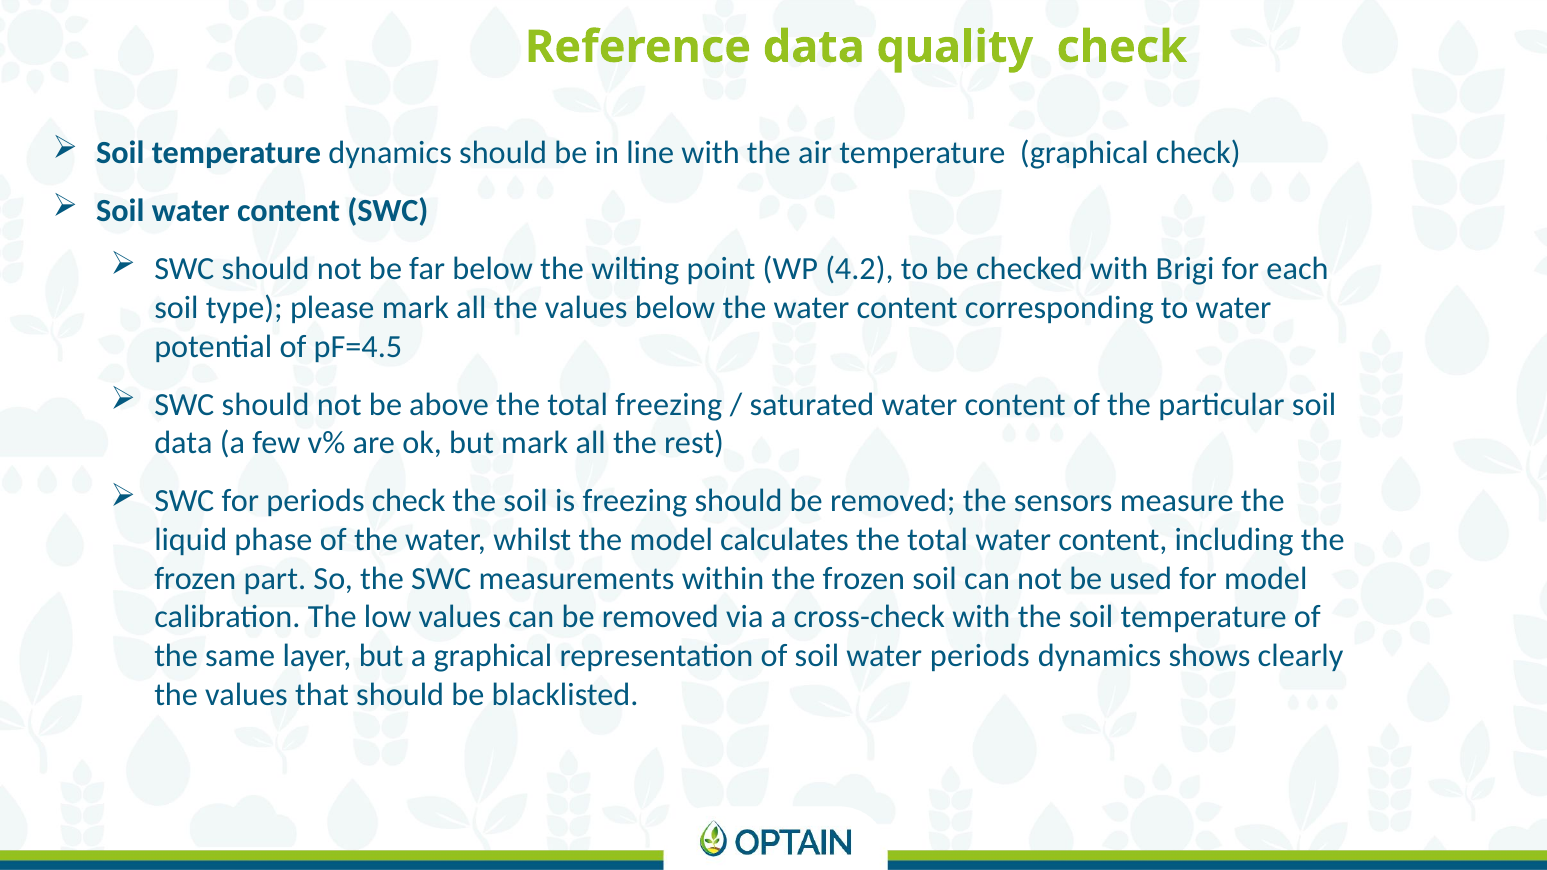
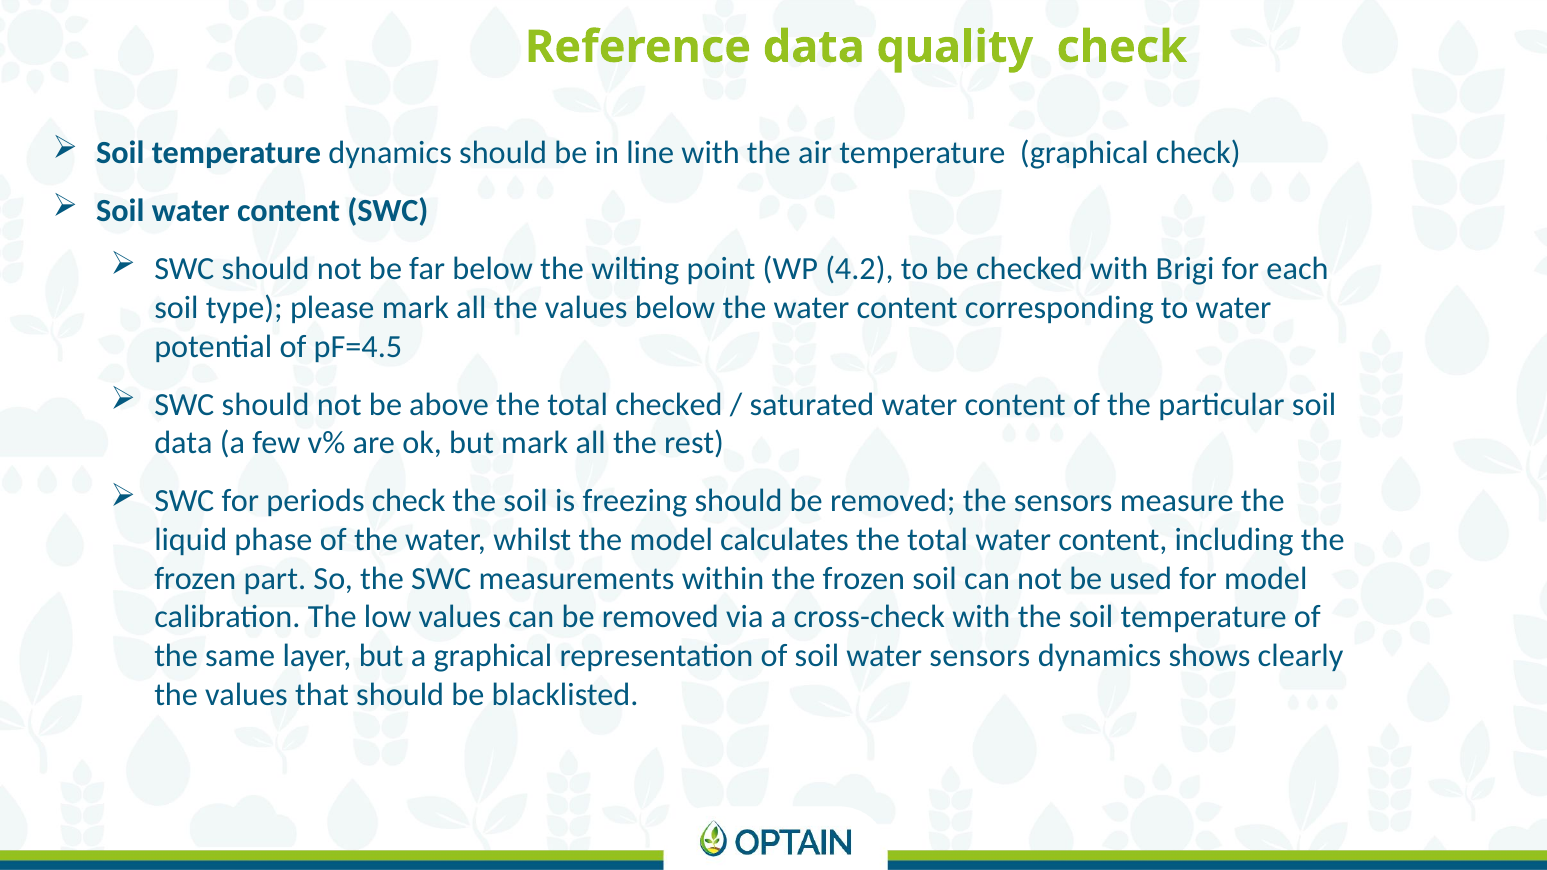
total freezing: freezing -> checked (669, 404)
water periods: periods -> sensors (980, 656)
